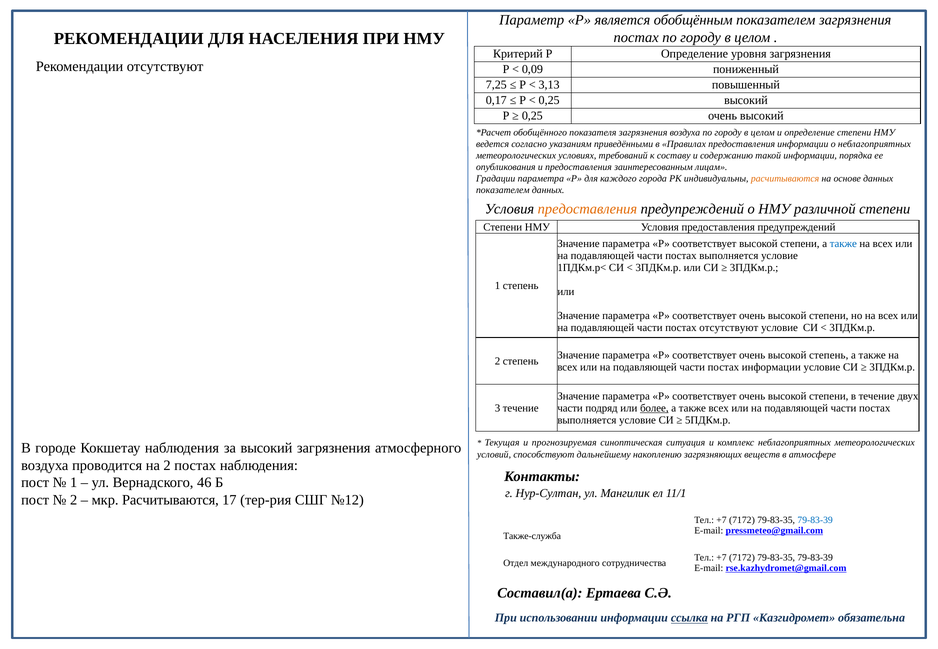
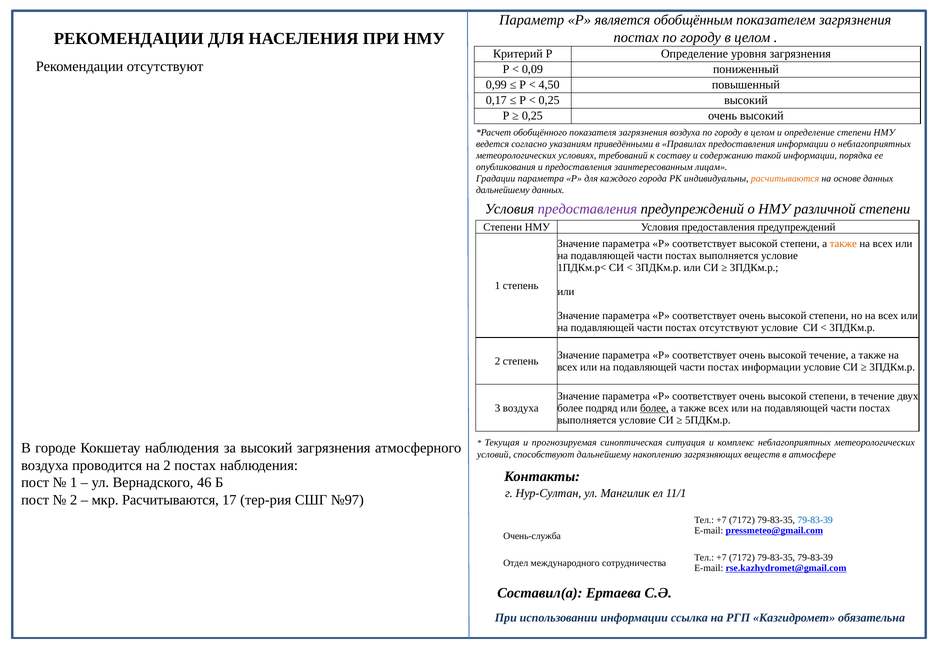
7,25: 7,25 -> 0,99 (496, 85)
3,13: 3,13 -> 4,50 (549, 85)
показателем: показателем -> дальнейшему (503, 190)
предоставления colour: orange -> purple (587, 209)
также colour: blue -> orange (843, 244)
высокой степень: степень -> течение (829, 355)
3 течение: течение -> воздуха (521, 408)
части: части -> более (570, 408)
№12: №12 -> №97 (347, 500)
Также-служба: Также-служба -> Очень-служба (532, 536)
ссылка underline: present -> none (689, 618)
